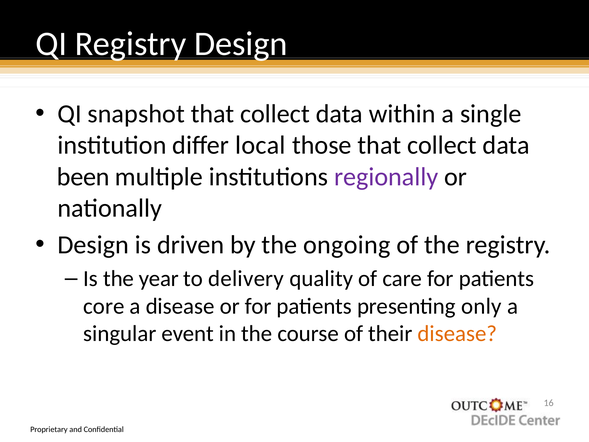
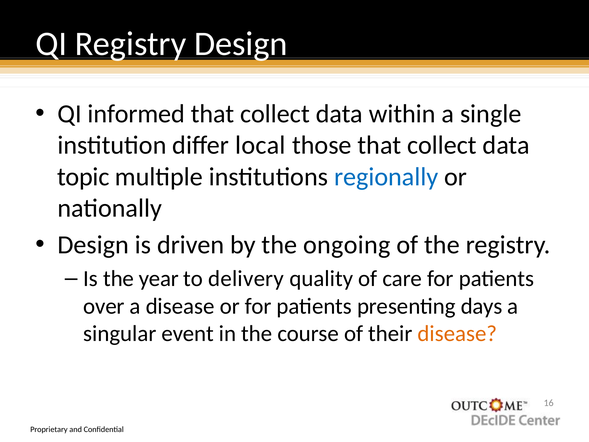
snapshot: snapshot -> informed (136, 114)
been: been -> topic (83, 177)
regionally colour: purple -> blue (386, 177)
core: core -> over (104, 306)
only: only -> days (482, 306)
